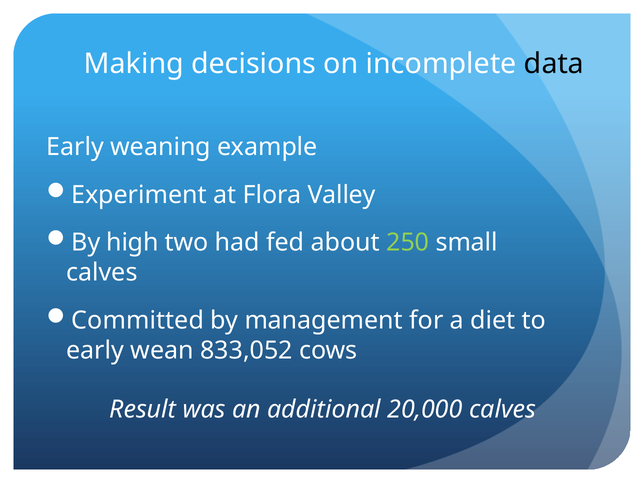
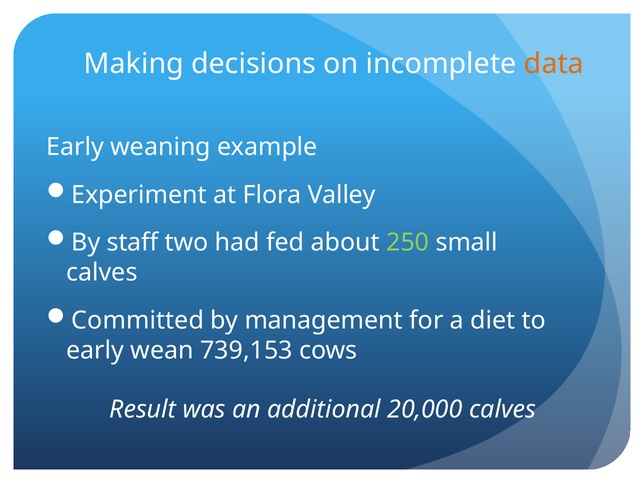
data colour: black -> orange (554, 64)
high: high -> staff (133, 243)
833,052: 833,052 -> 739,153 (246, 351)
